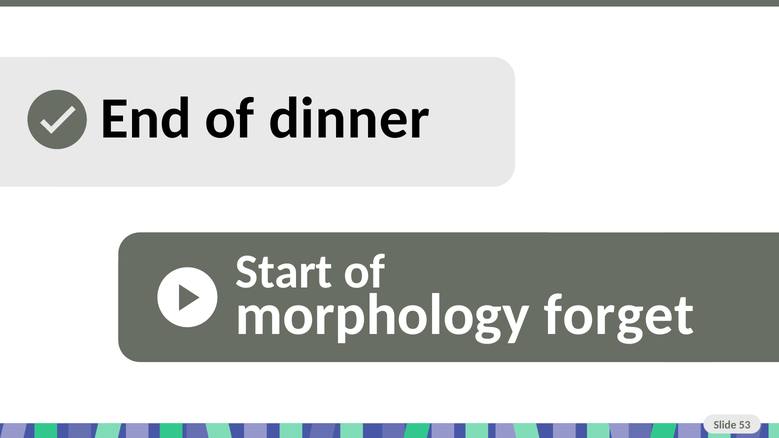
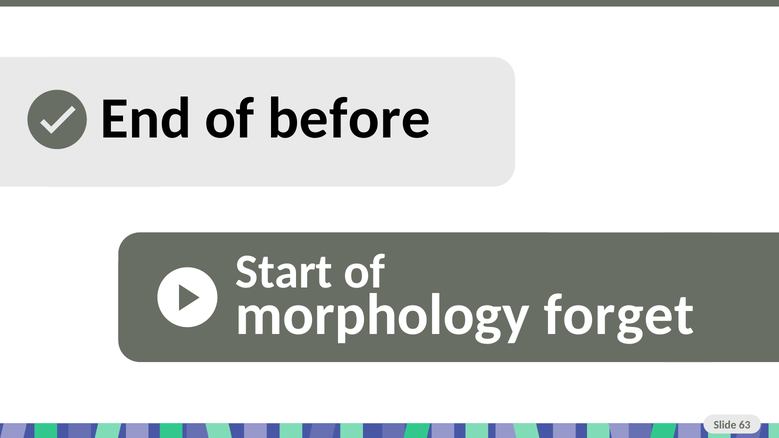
dinner: dinner -> before (349, 118)
53: 53 -> 63 (745, 425)
